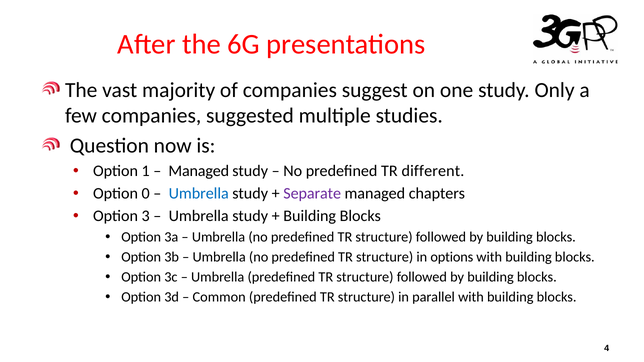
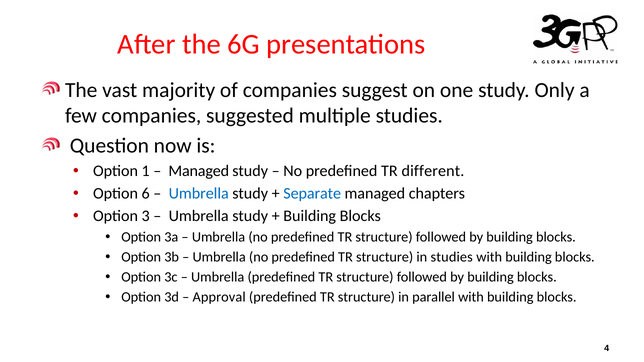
0: 0 -> 6 (146, 194)
Separate colour: purple -> blue (312, 194)
in options: options -> studies (452, 257)
Common: Common -> Approval (219, 297)
